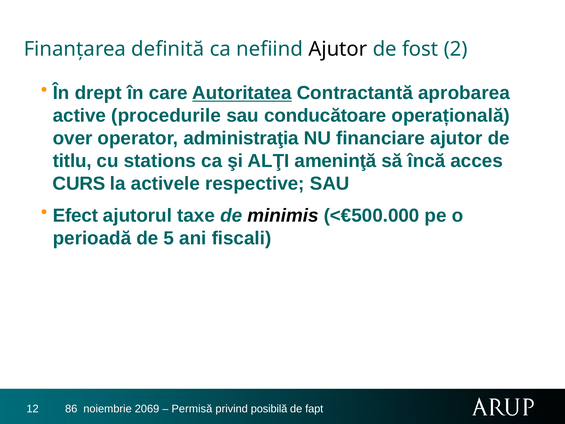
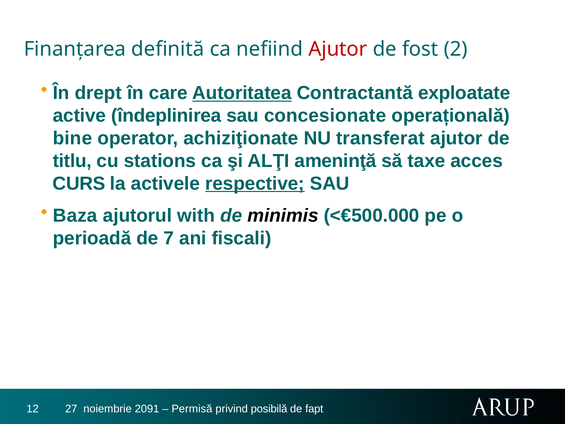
Ajutor colour: black -> red (338, 49)
aprobarea: aprobarea -> exploatate (464, 93)
procedurile: procedurile -> îndeplinirea (166, 116)
conducătoare: conducătoare -> concesionate (325, 116)
over: over -> bine (73, 138)
administraţia: administraţia -> achiziţionate (241, 138)
financiare: financiare -> transferat (380, 138)
încă: încă -> taxe (426, 161)
respective underline: none -> present (255, 183)
Efect: Efect -> Baza (75, 215)
taxe: taxe -> with (196, 215)
5: 5 -> 7 (169, 238)
86: 86 -> 27 (71, 409)
2069: 2069 -> 2091 (147, 409)
